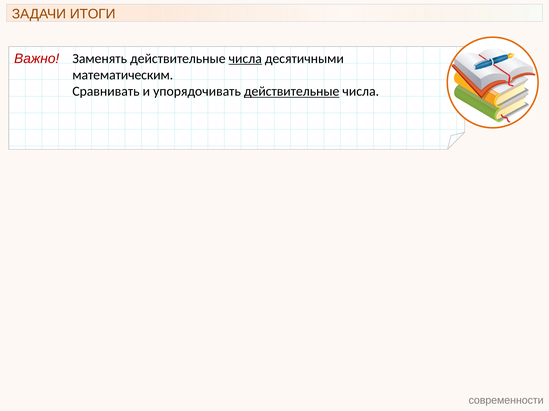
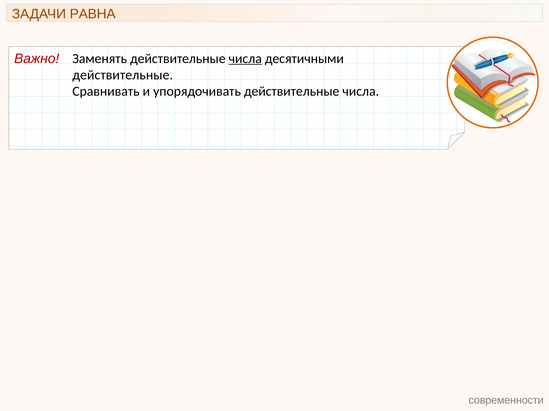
ИТОГИ: ИТОГИ -> РАВНА (93, 14)
математическим: математическим -> действительные (123, 75)
действительные underline: present -> none (292, 92)
